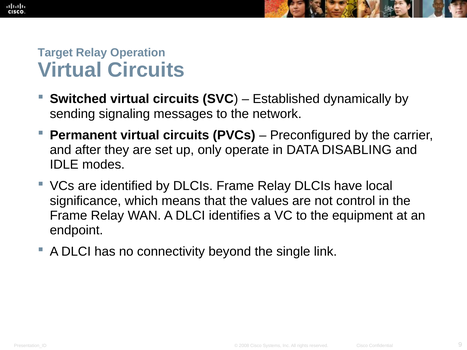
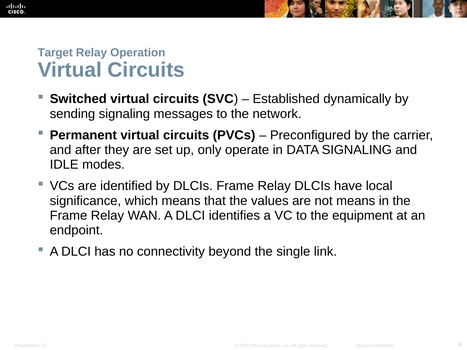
DATA DISABLING: DISABLING -> SIGNALING (357, 150)
not control: control -> means (356, 201)
